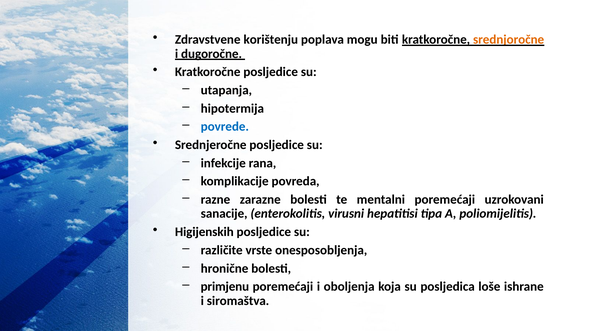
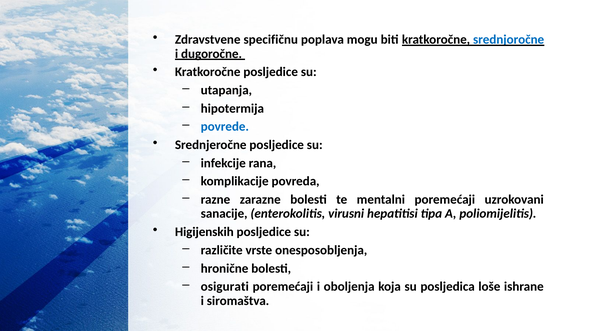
korištenju: korištenju -> specifičnu (271, 40)
srednjoročne colour: orange -> blue (509, 40)
primjenu: primjenu -> osigurati (225, 287)
